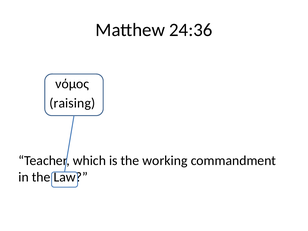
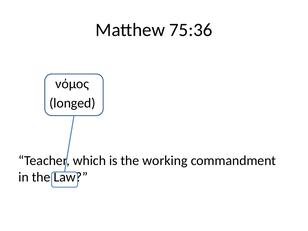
24:36: 24:36 -> 75:36 (191, 30)
raising: raising -> longed (72, 103)
